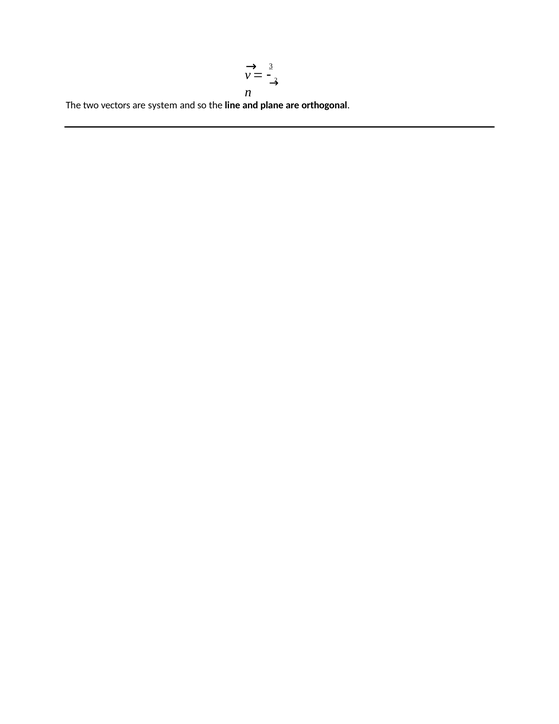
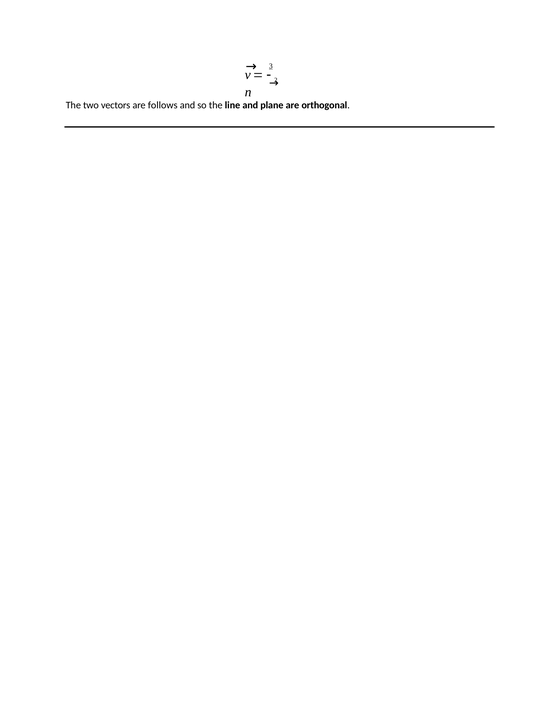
system: system -> follows (163, 105)
